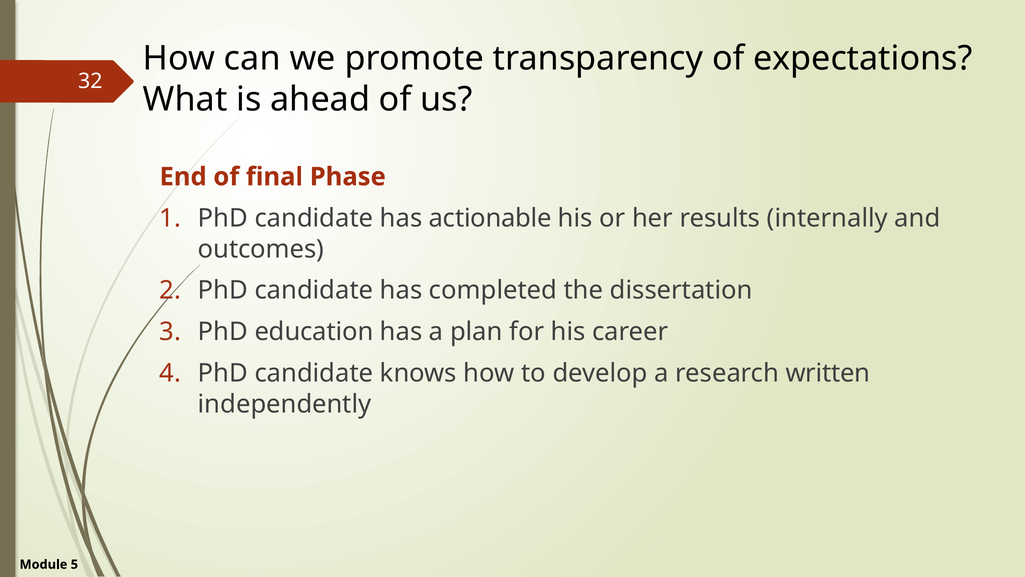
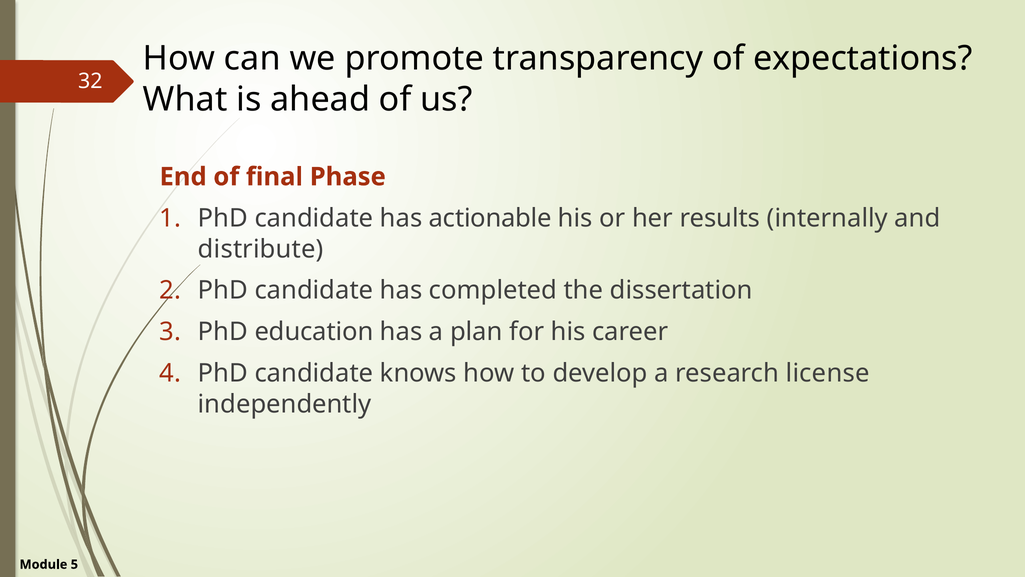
outcomes: outcomes -> distribute (261, 249)
written: written -> license (828, 373)
